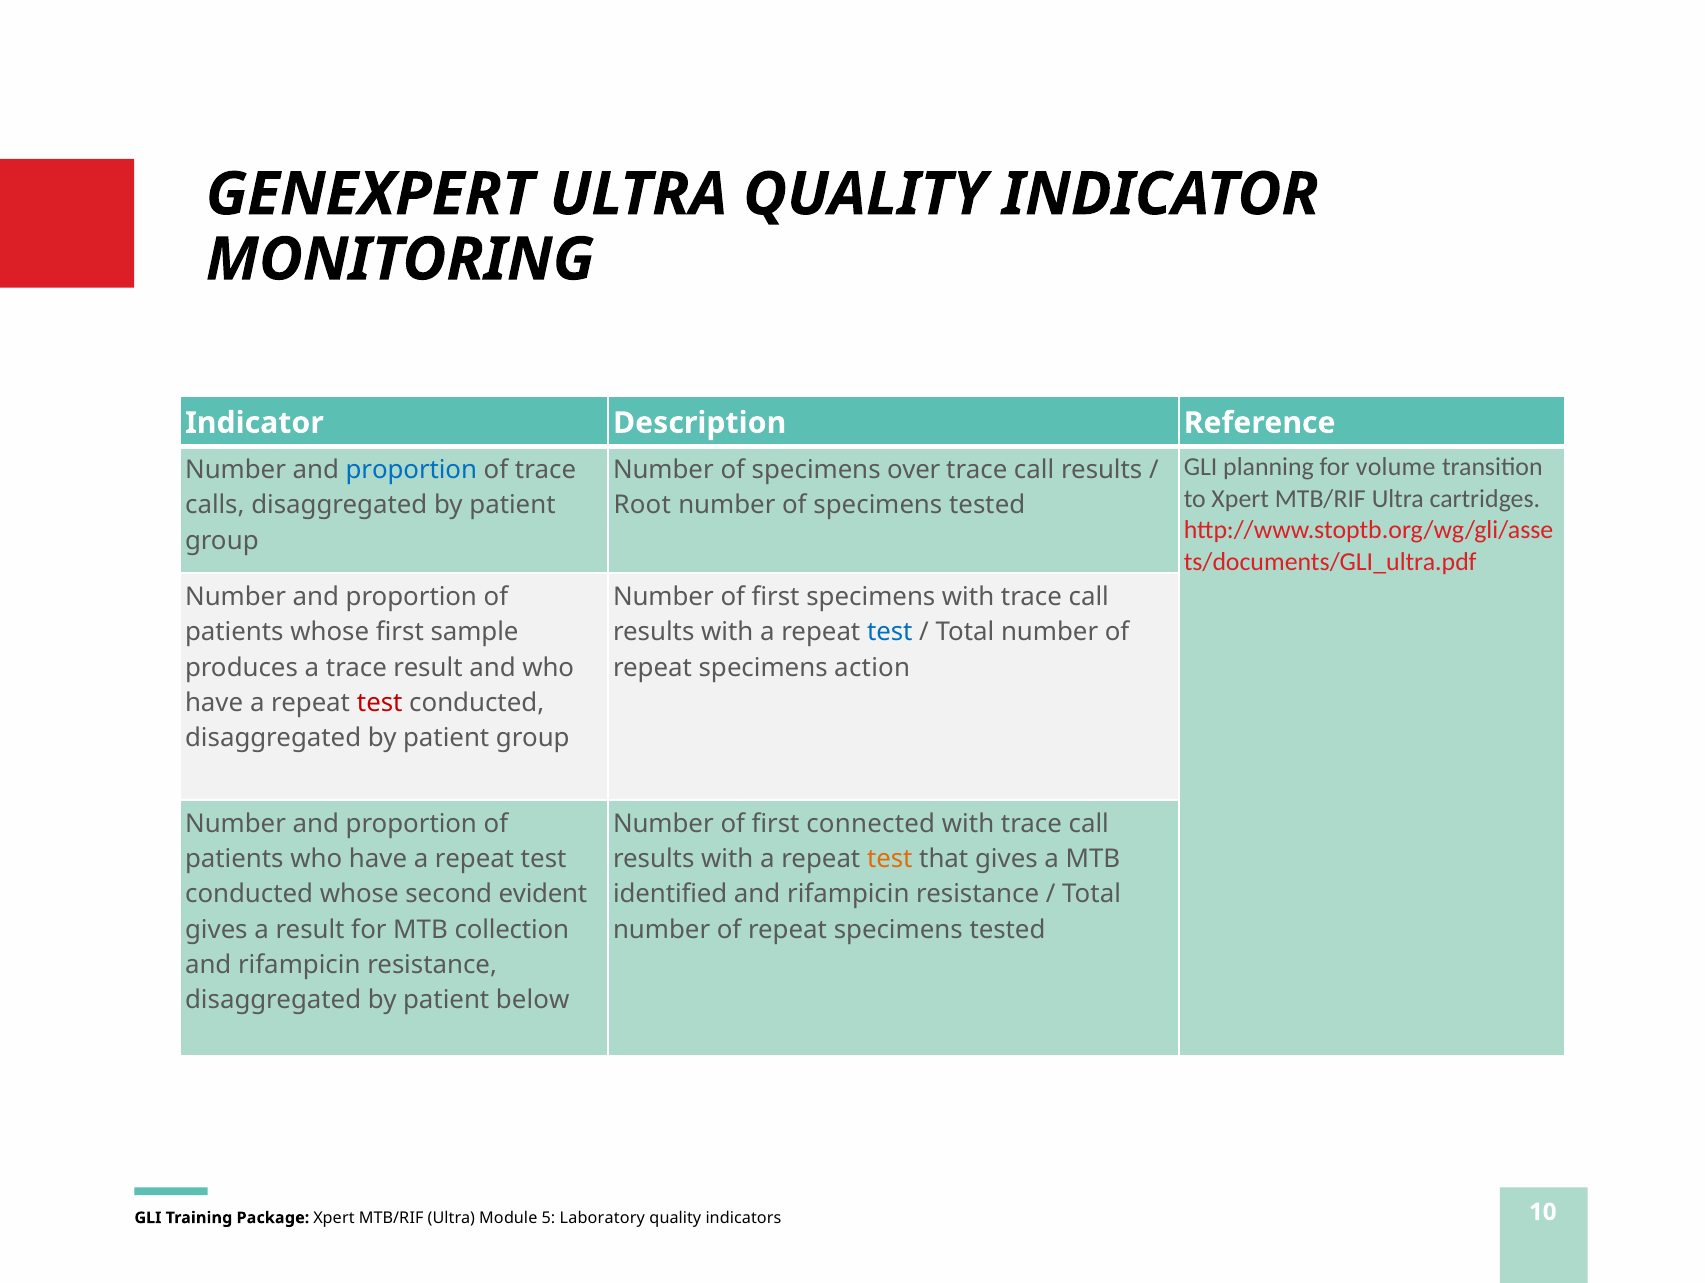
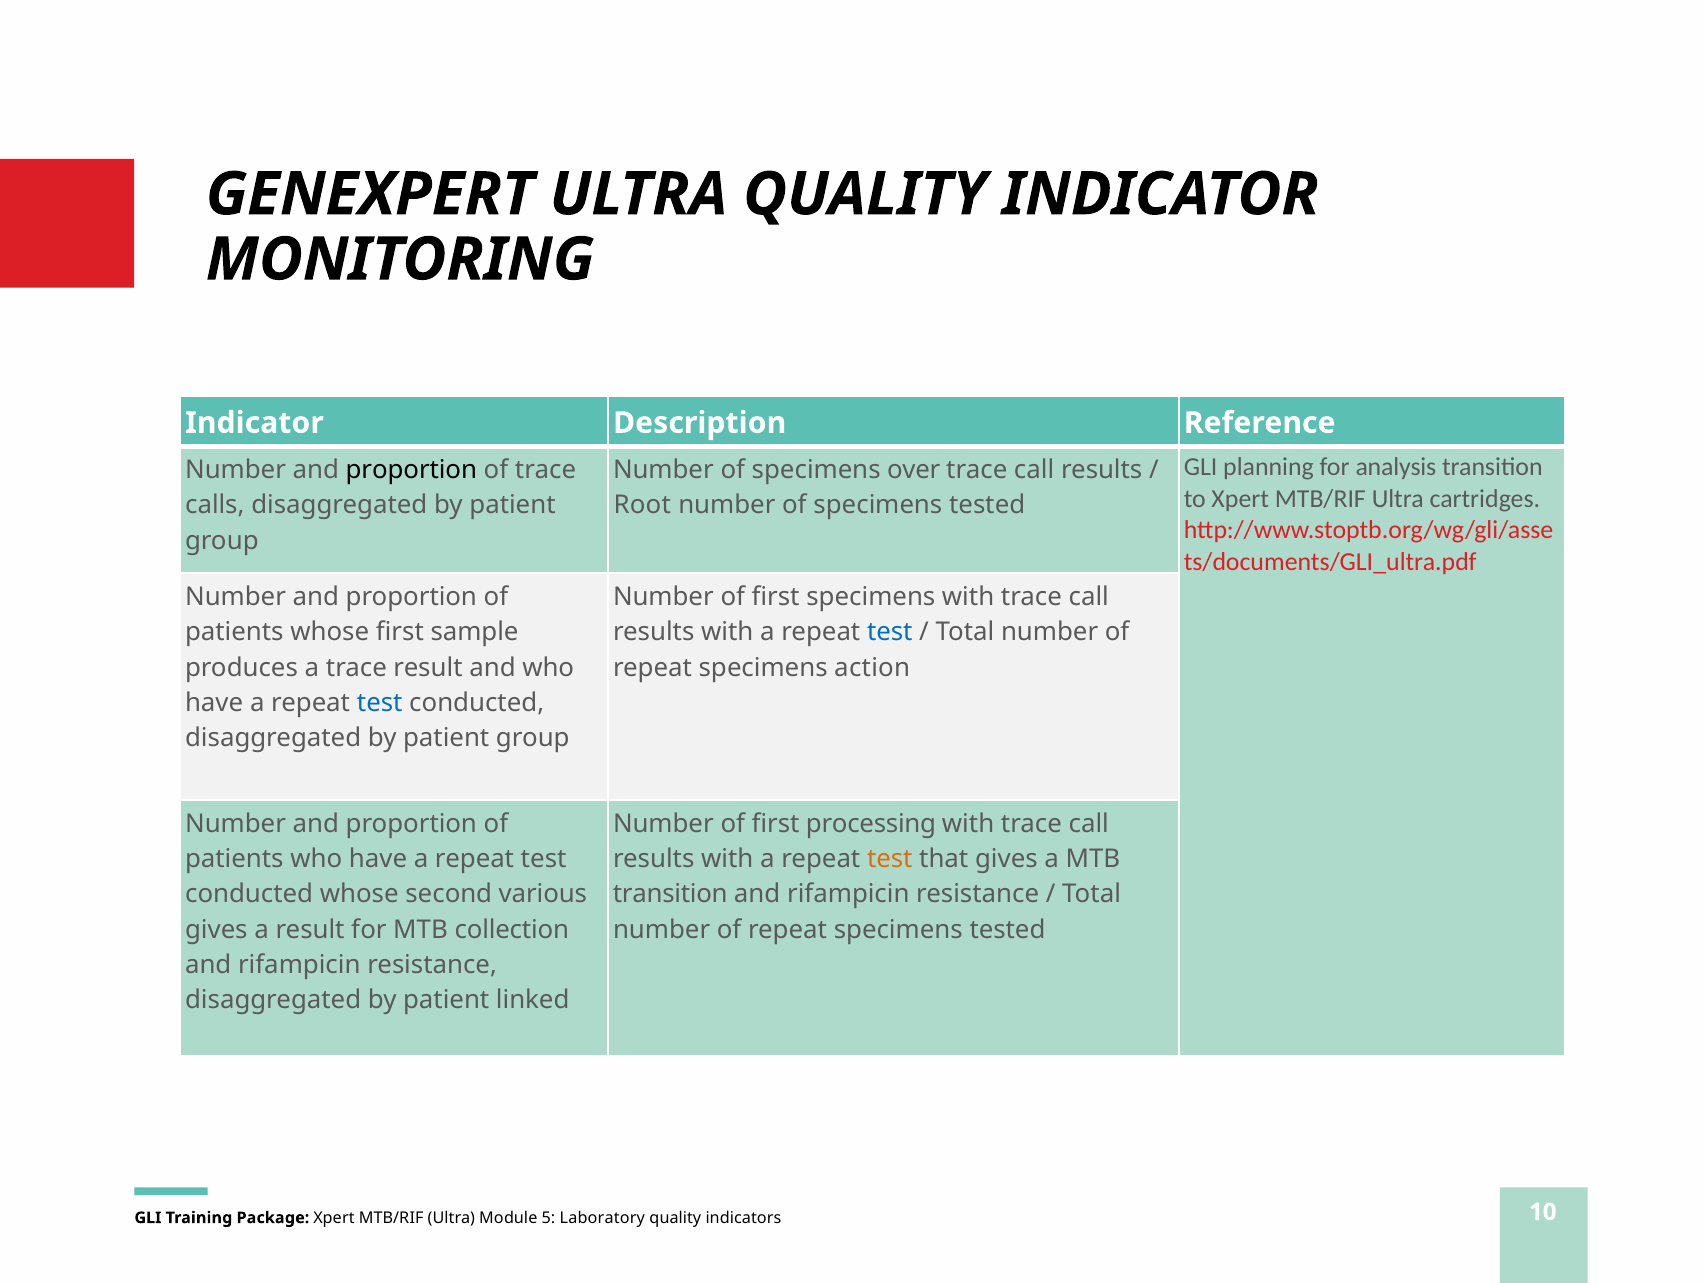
volume: volume -> analysis (1396, 467)
proportion colour: blue -> black (411, 470)
test colour: red -> blue (380, 703)
connected: connected -> processing (871, 824)
evident: evident -> various (543, 895)
identified: identified -> transition (670, 895)
below: below -> linked (533, 1000)
